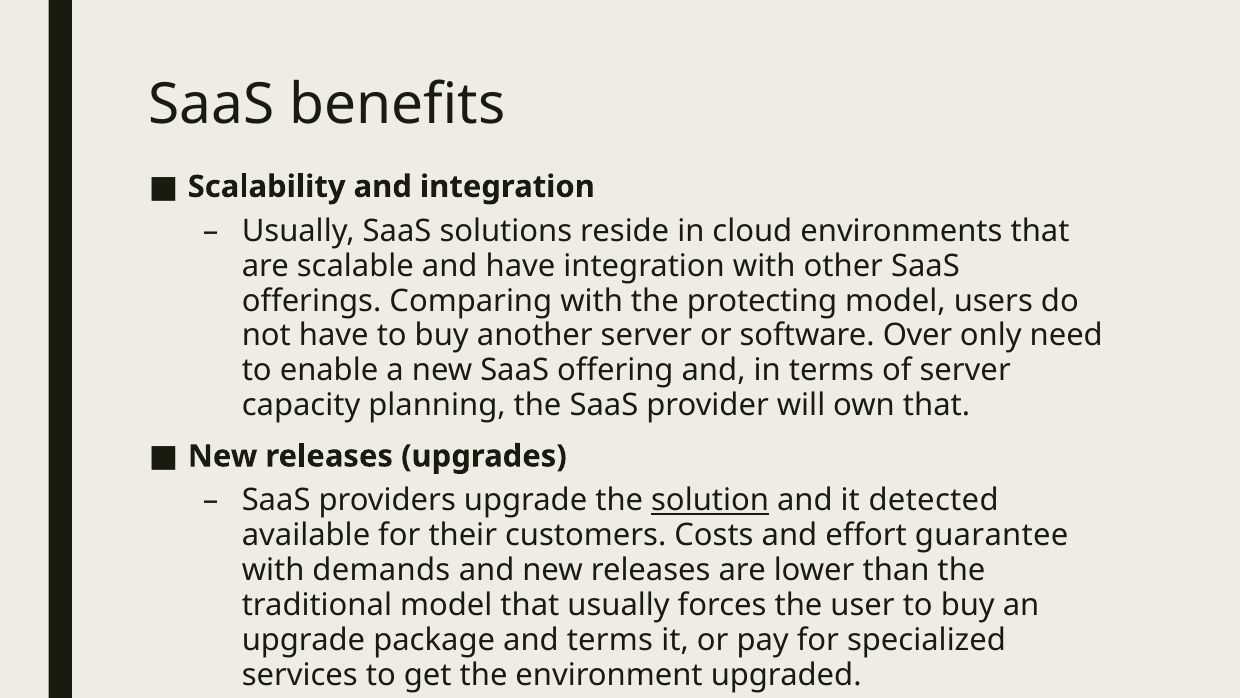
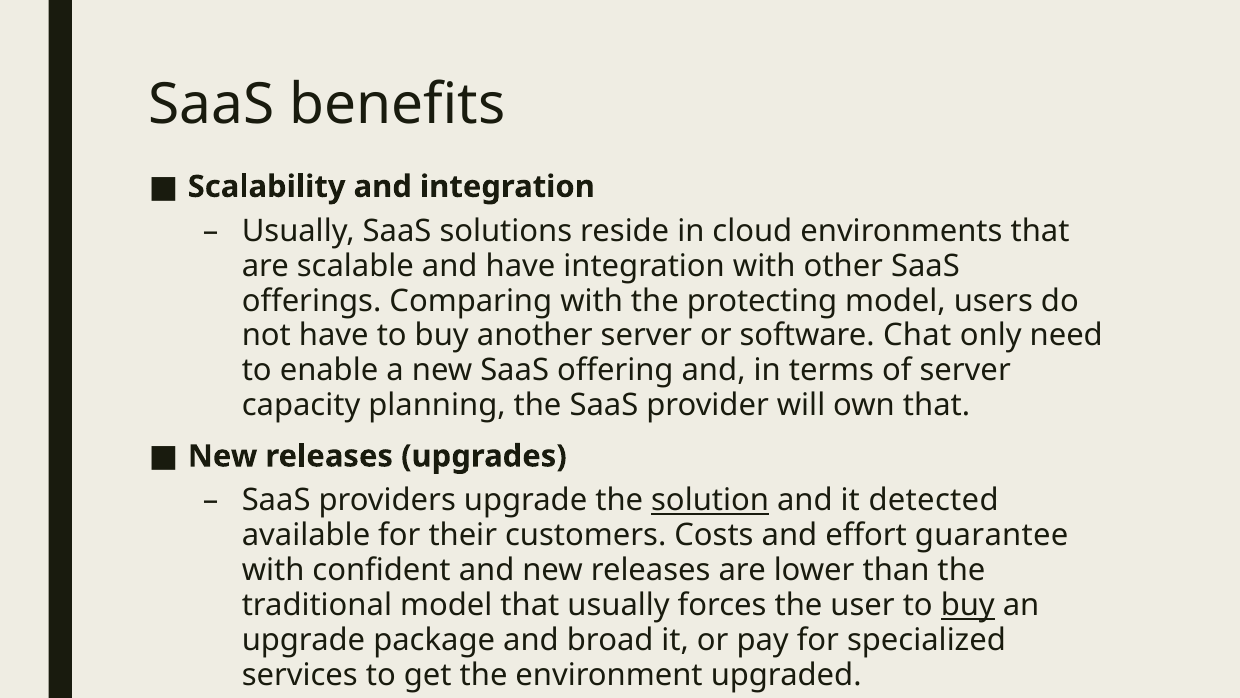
Over: Over -> Chat (917, 336)
demands: demands -> confident (382, 570)
buy underline: none -> present (968, 605)
and terms: terms -> broad (610, 640)
